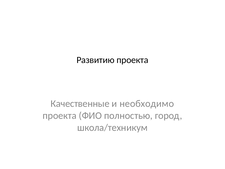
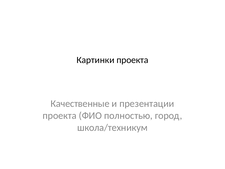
Развитию: Развитию -> Картинки (95, 60)
необходимо: необходимо -> презентации (147, 103)
